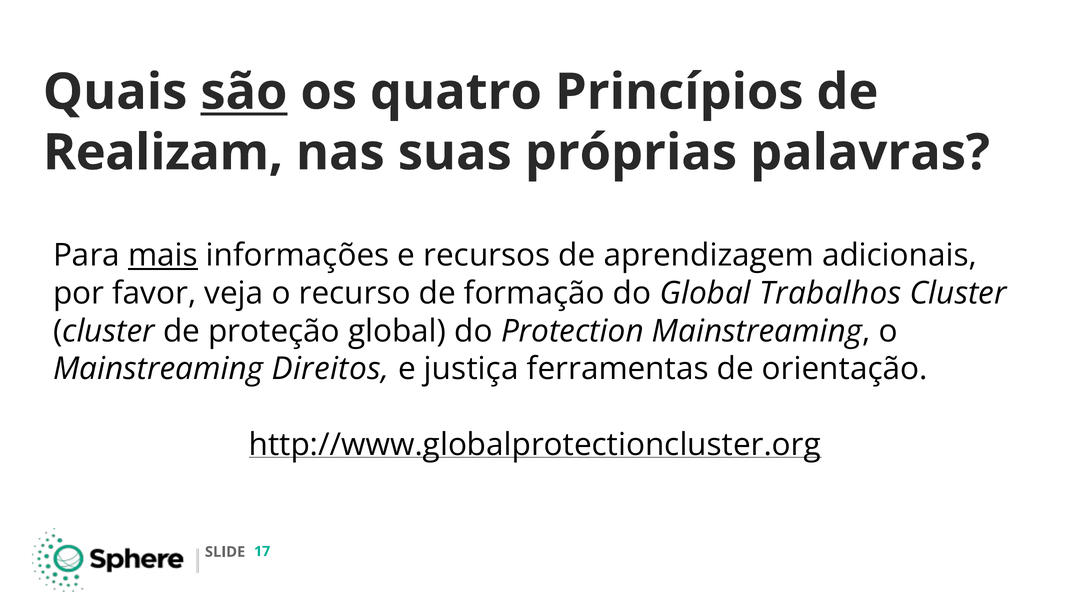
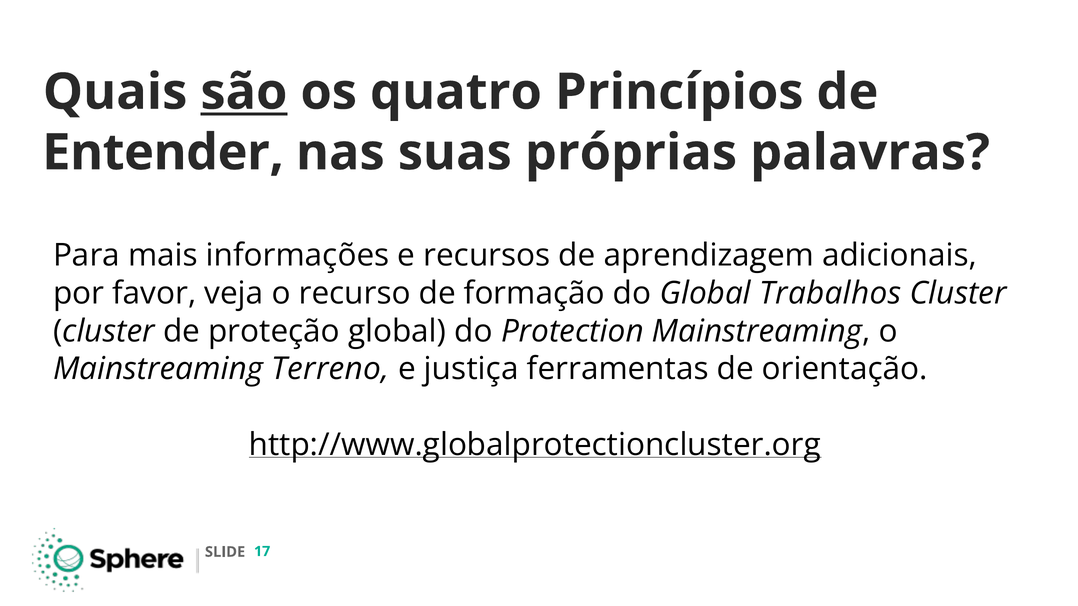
Realizam: Realizam -> Entender (163, 153)
mais underline: present -> none (163, 256)
Direitos: Direitos -> Terreno (330, 369)
